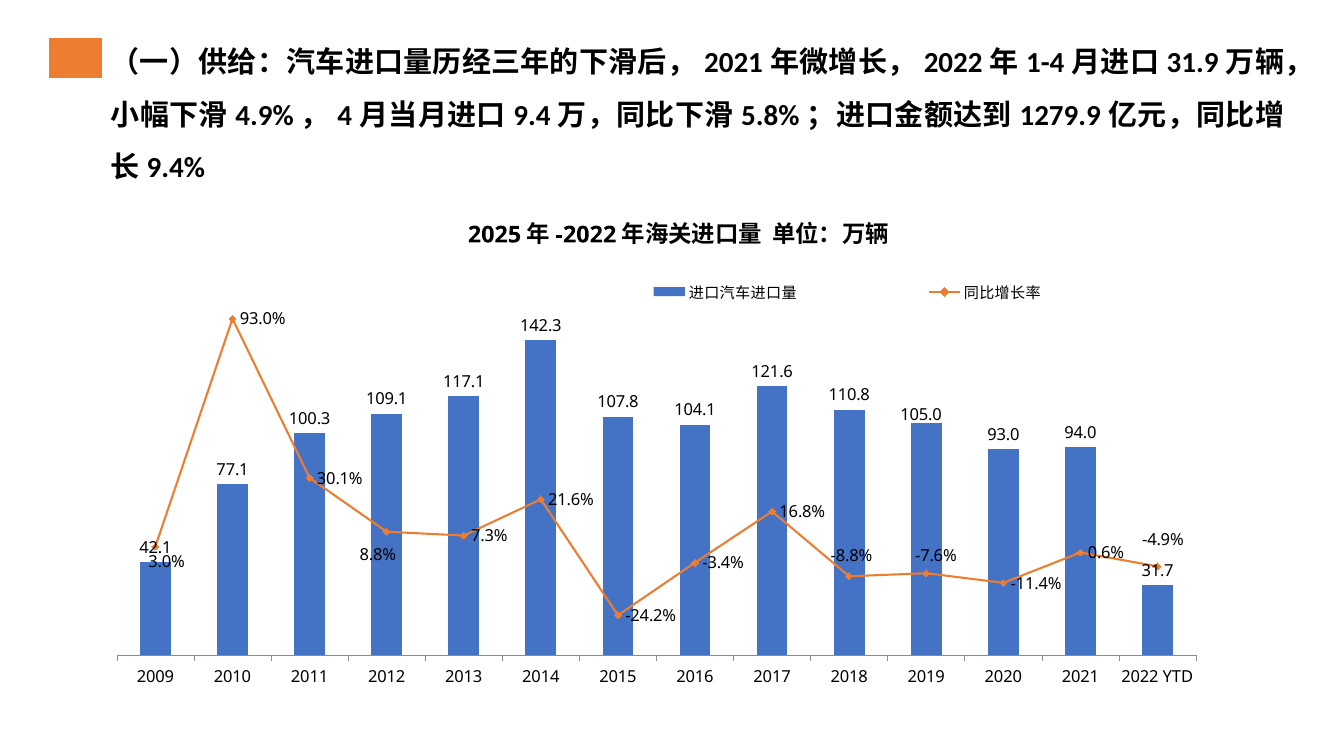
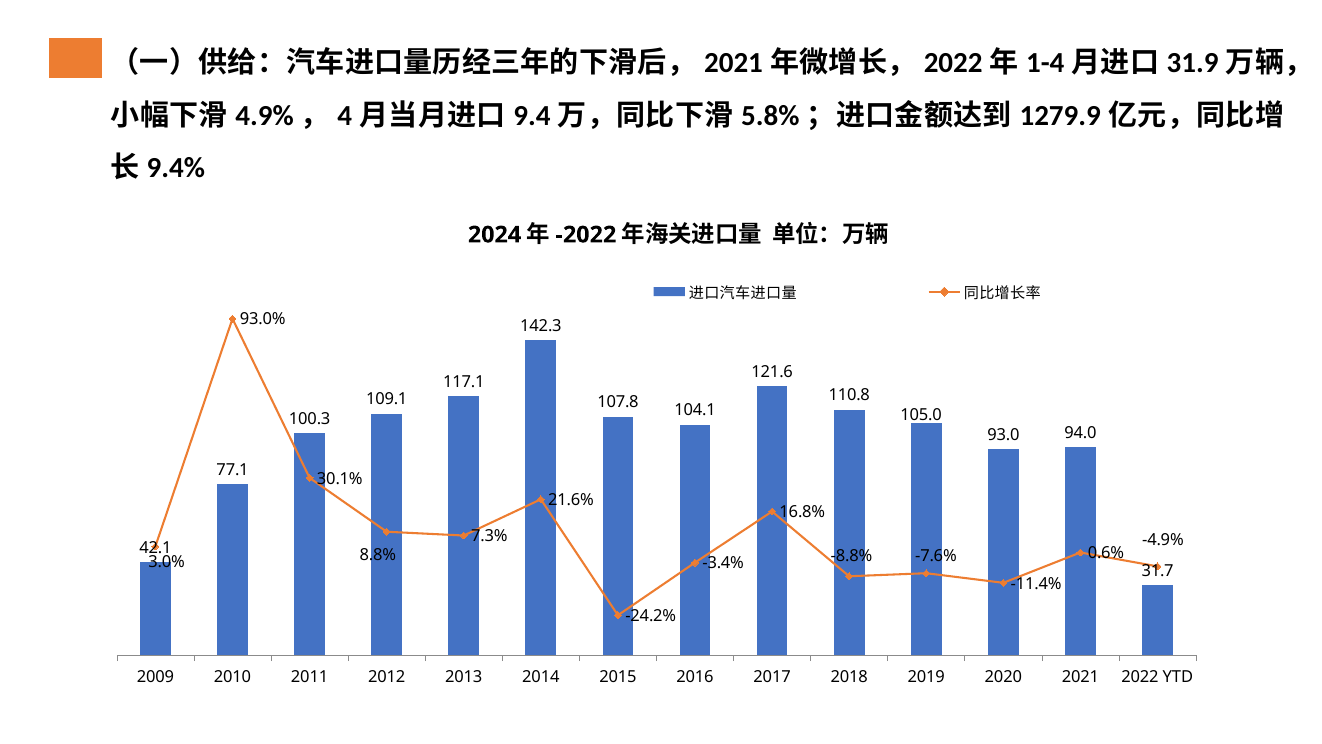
2025: 2025 -> 2024 (495, 235)
